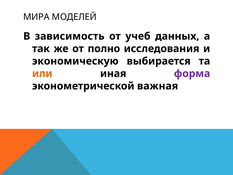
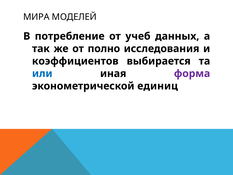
зависимость: зависимость -> потребление (70, 36)
экономическую: экономическую -> коэффициентов (75, 61)
или colour: orange -> blue (42, 73)
важная: важная -> единиц (158, 86)
